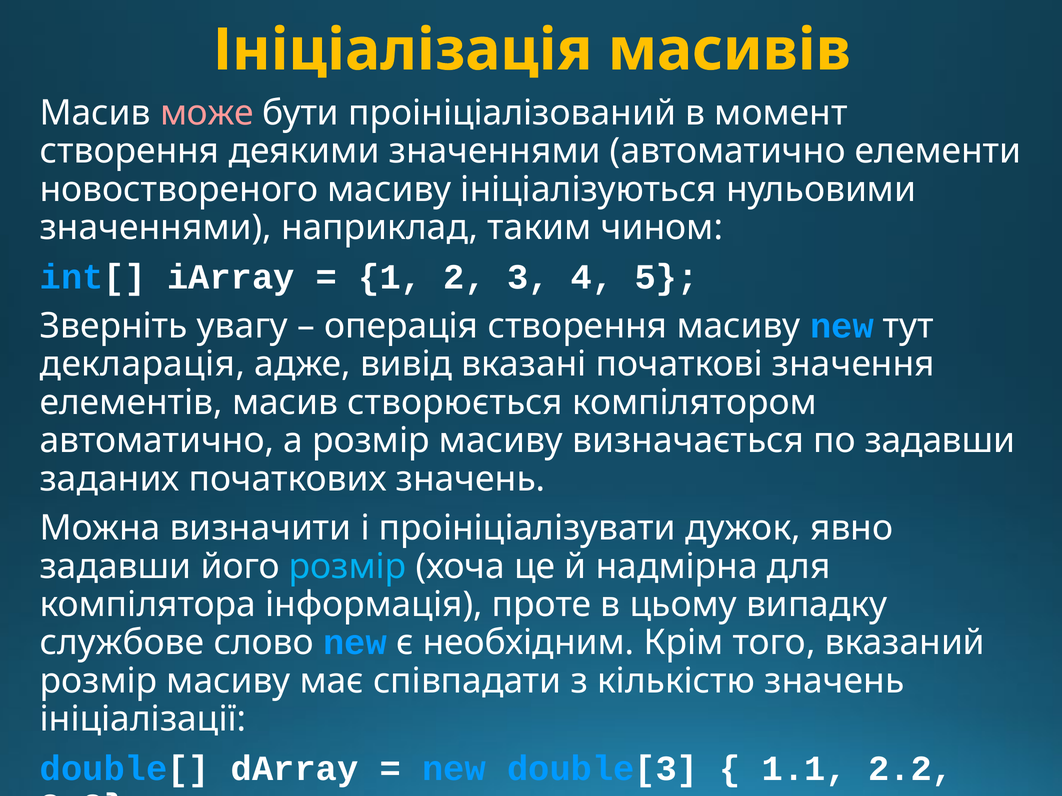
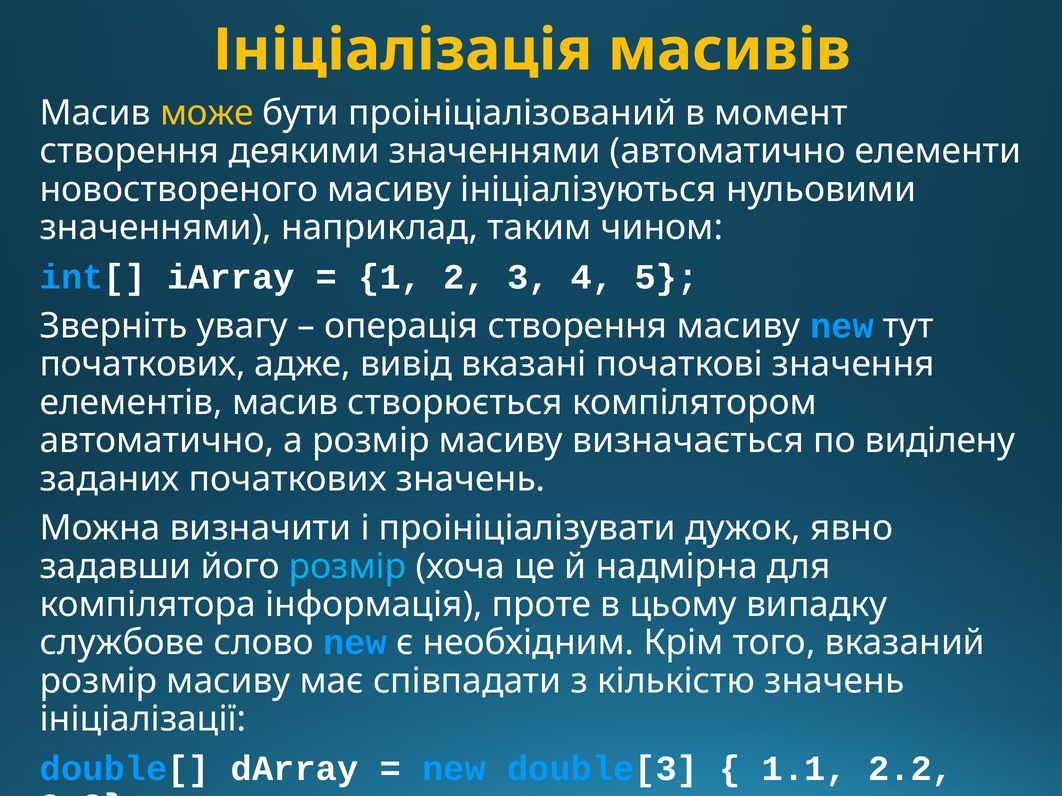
може colour: pink -> yellow (207, 113)
декларація: декларація -> початкових (143, 365)
по задавши: задавши -> виділену (940, 441)
